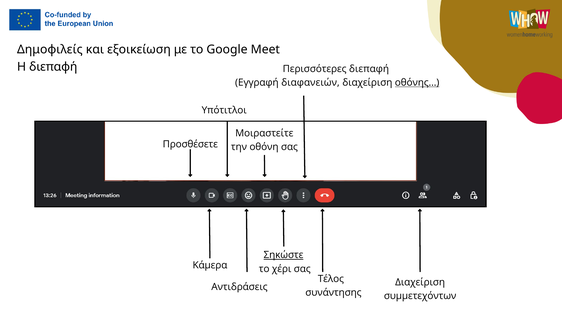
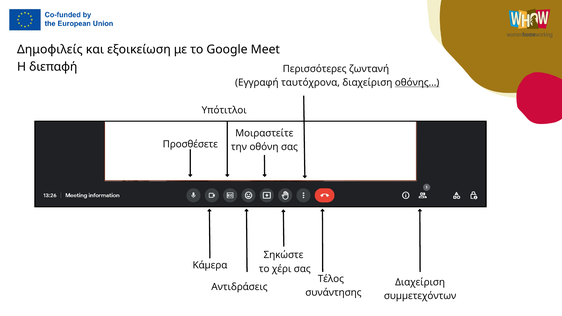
Περισσότερες διεπαφή: διεπαφή -> ζωντανή (369, 69)
διαφανειών: διαφανειών -> ταυτόχρονα (310, 83)
Σηκώστε underline: present -> none (284, 255)
